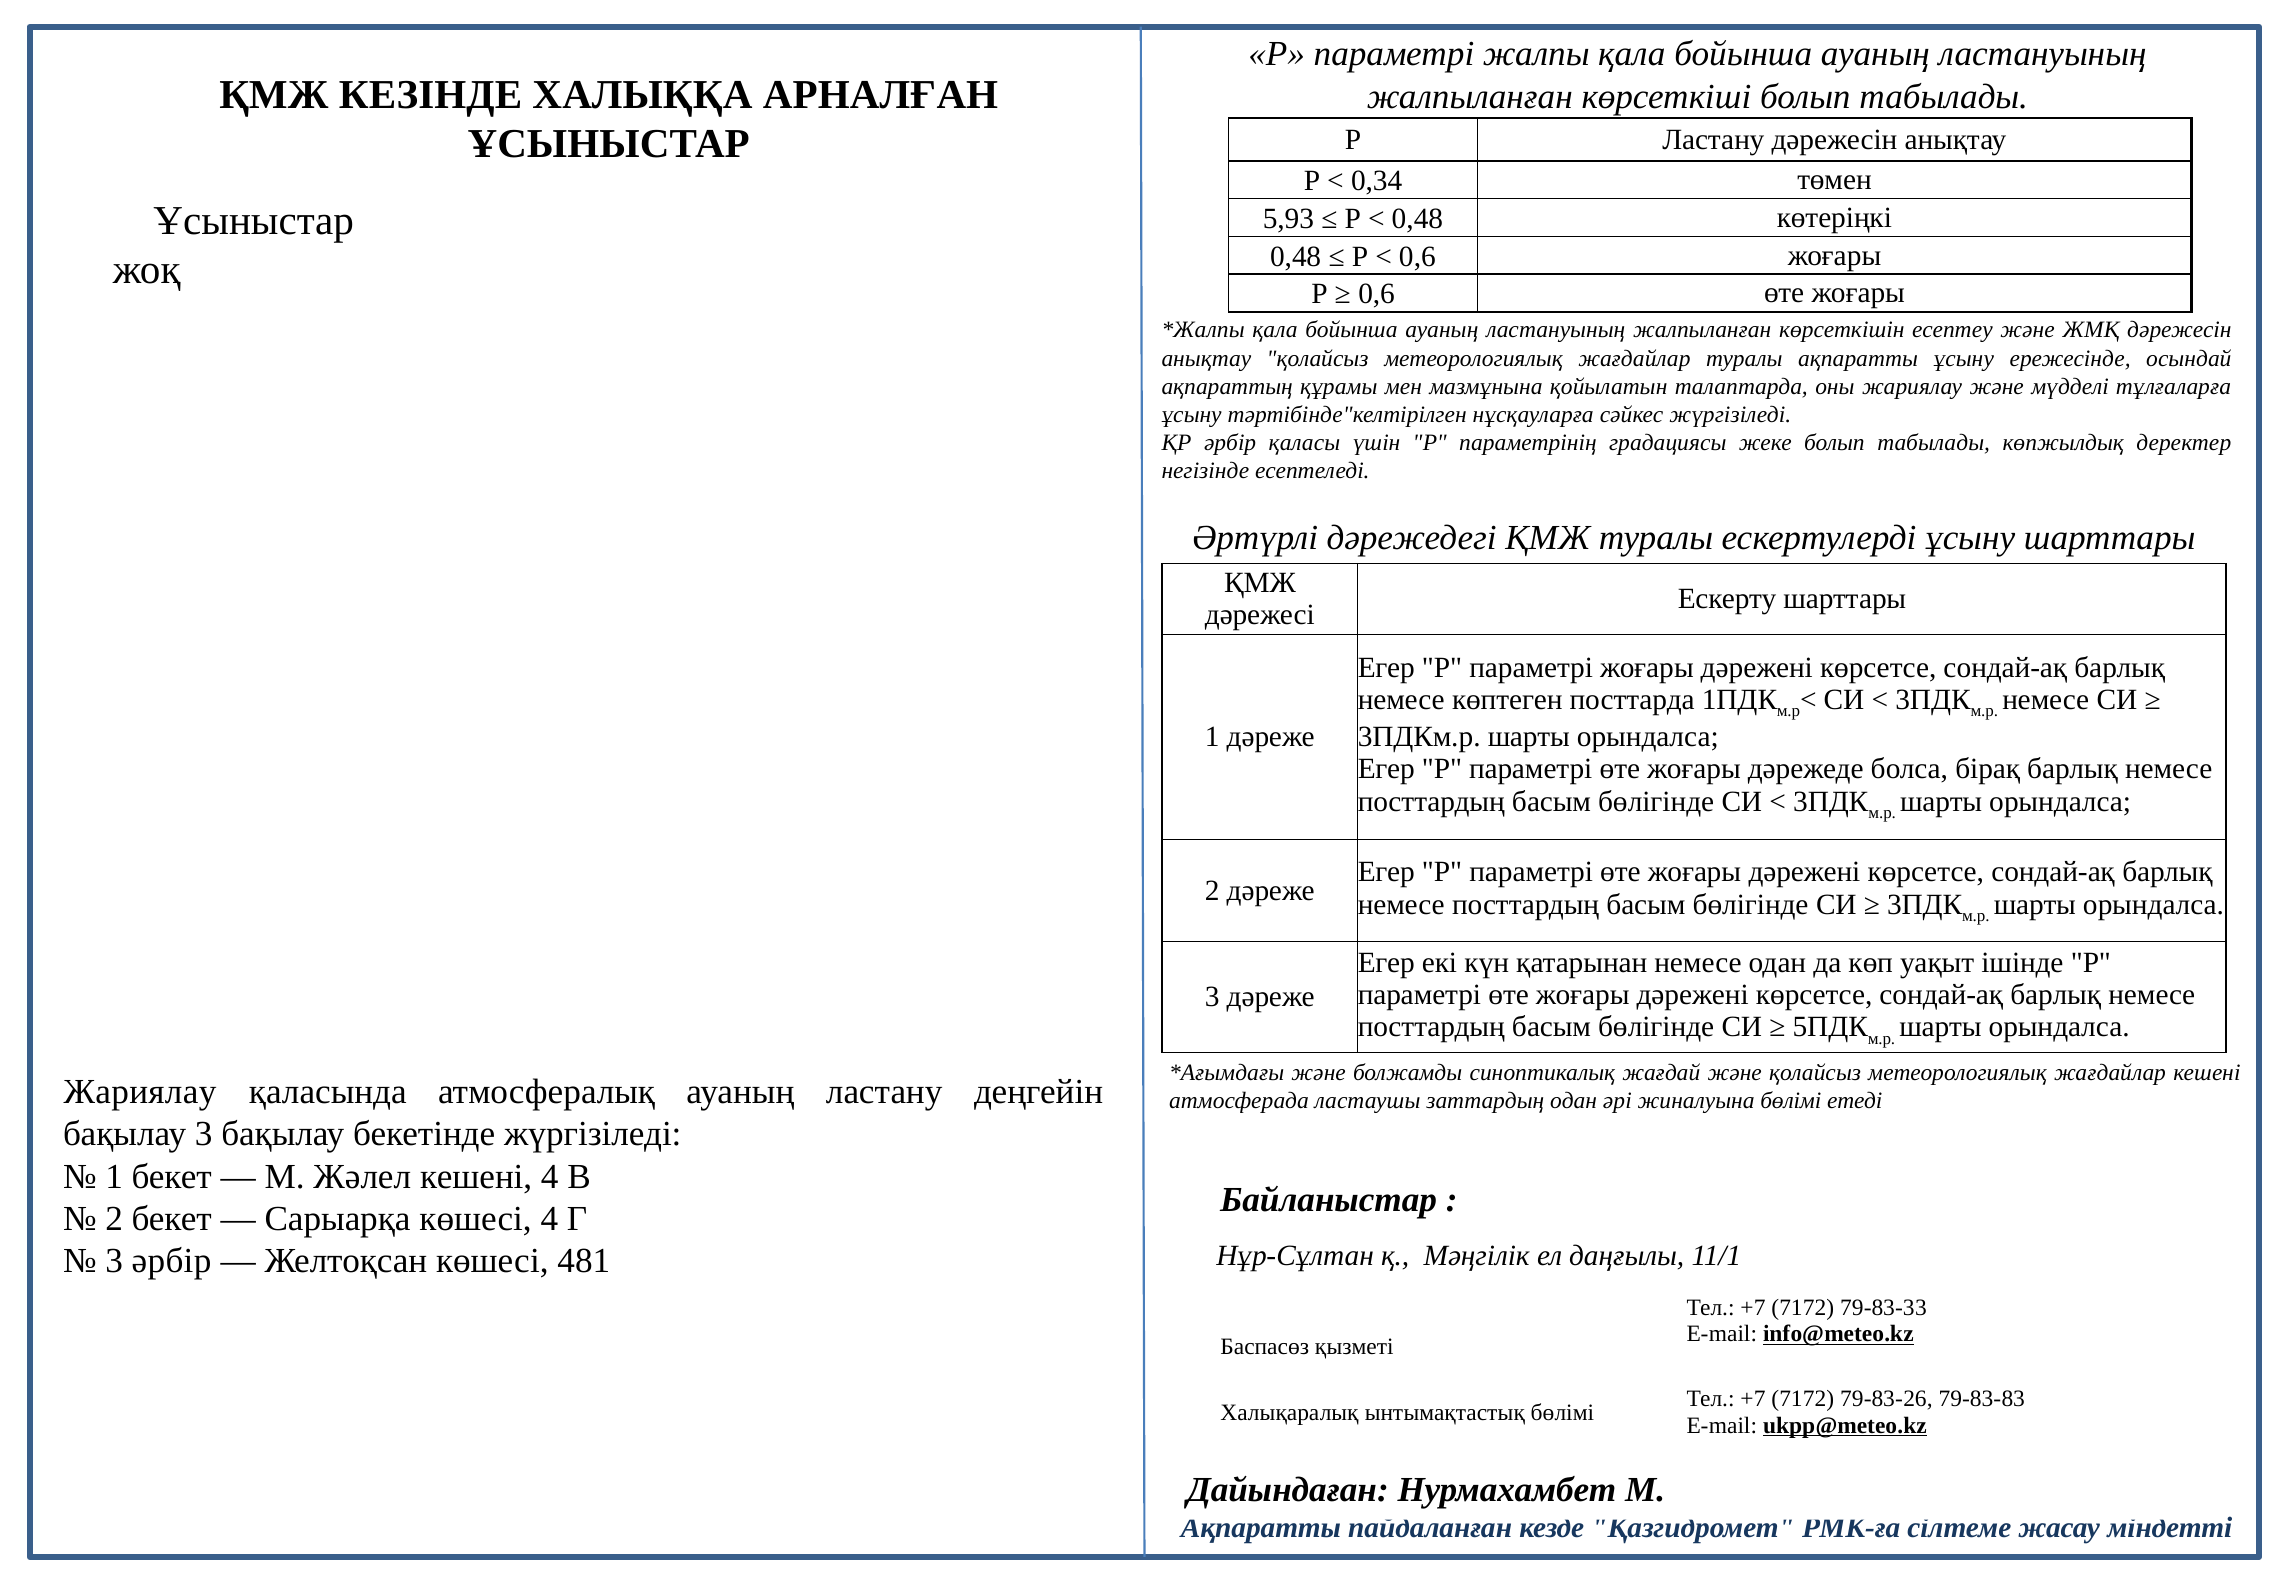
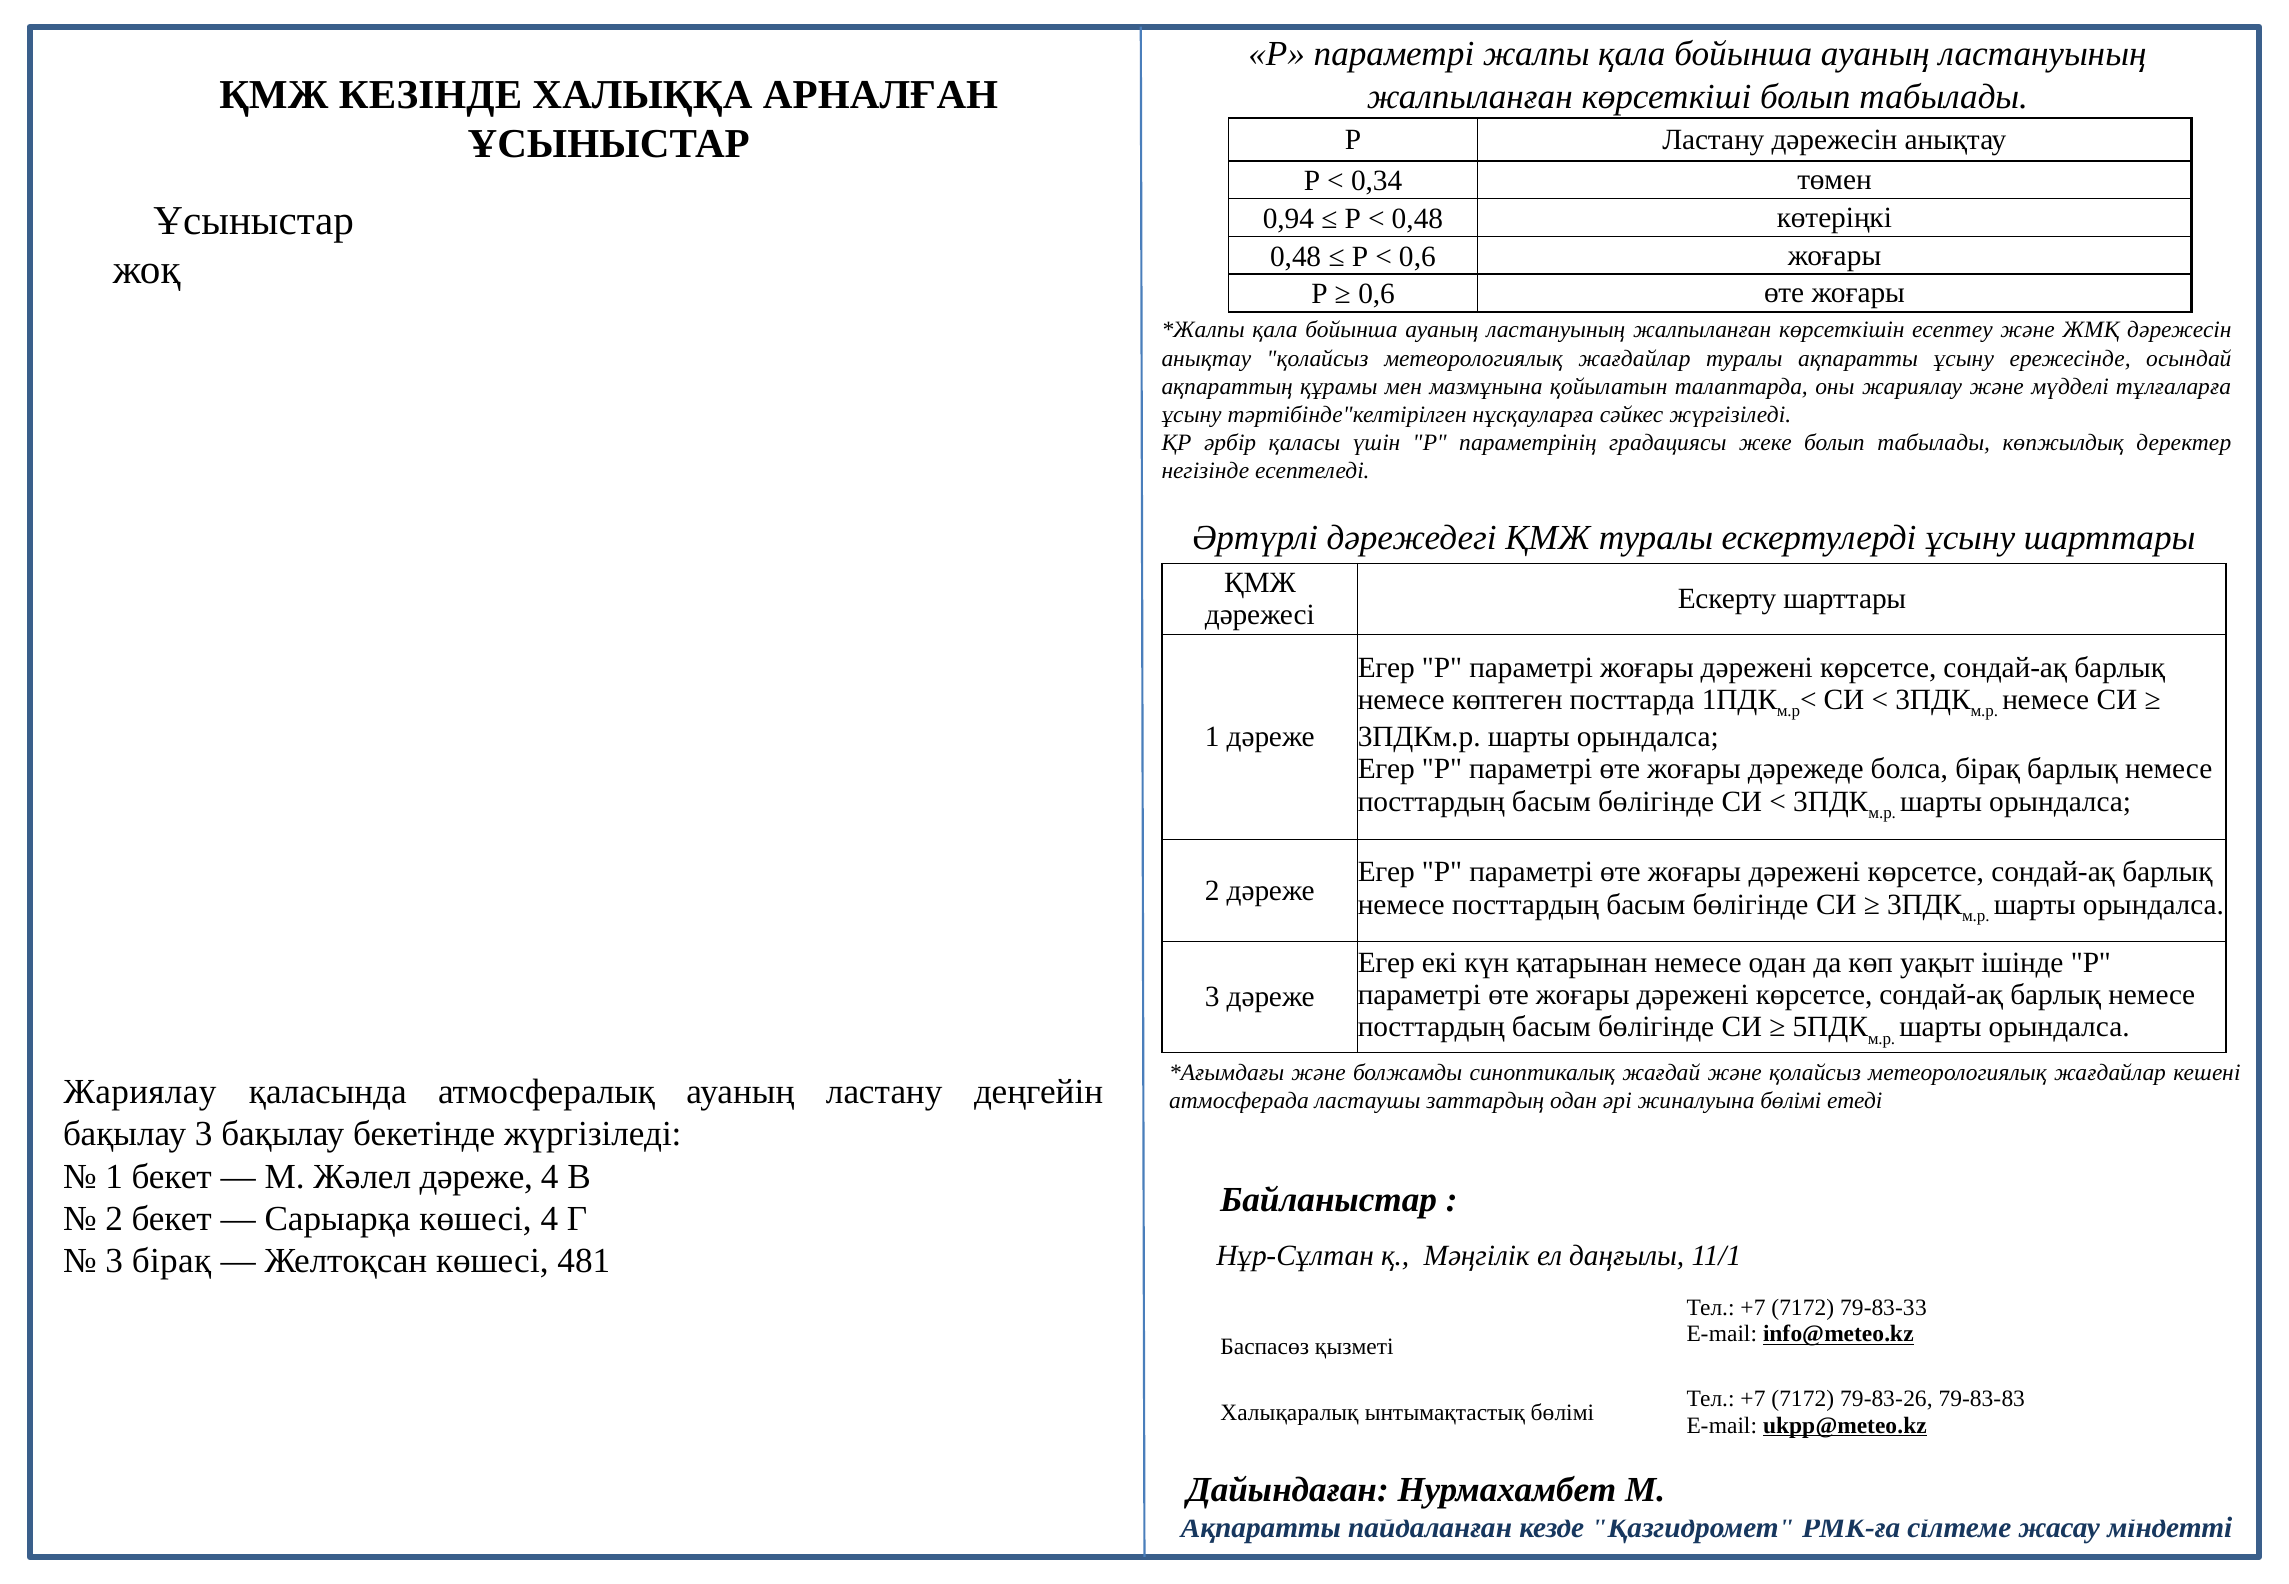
5,93: 5,93 -> 0,94 (1288, 219)
Жәлел кешені: кешені -> дәреже (476, 1177)
3 әрбір: әрбір -> бірақ (172, 1261)
